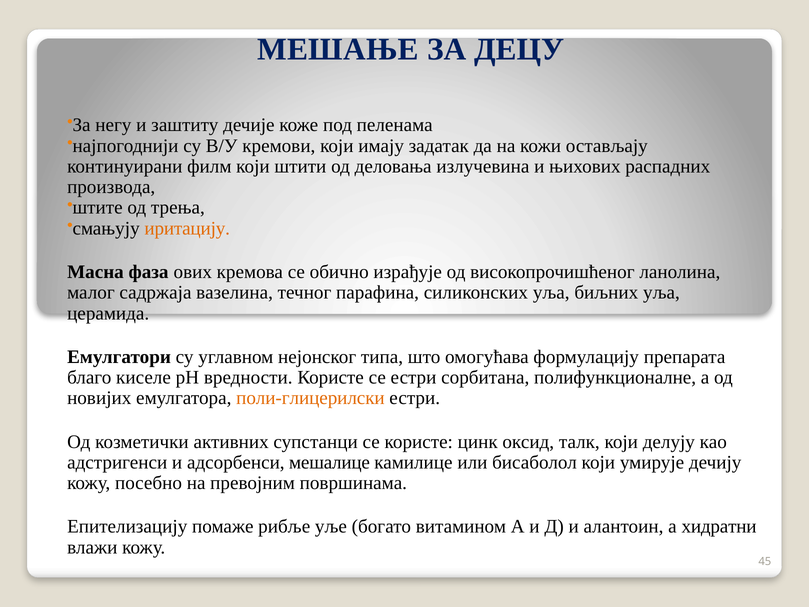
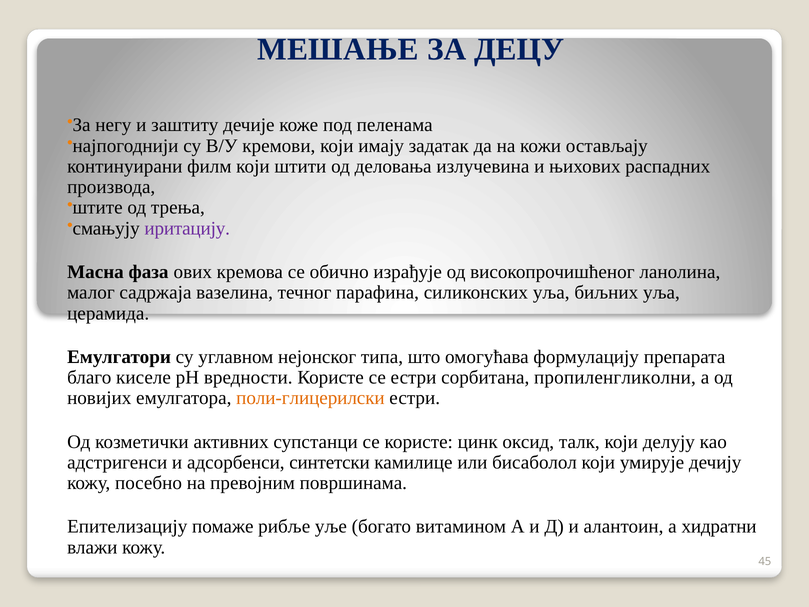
иритацију colour: orange -> purple (187, 228)
полифункционалне: полифункционалне -> пропиленгликолни (615, 377)
мешалице: мешалице -> синтетски (330, 462)
